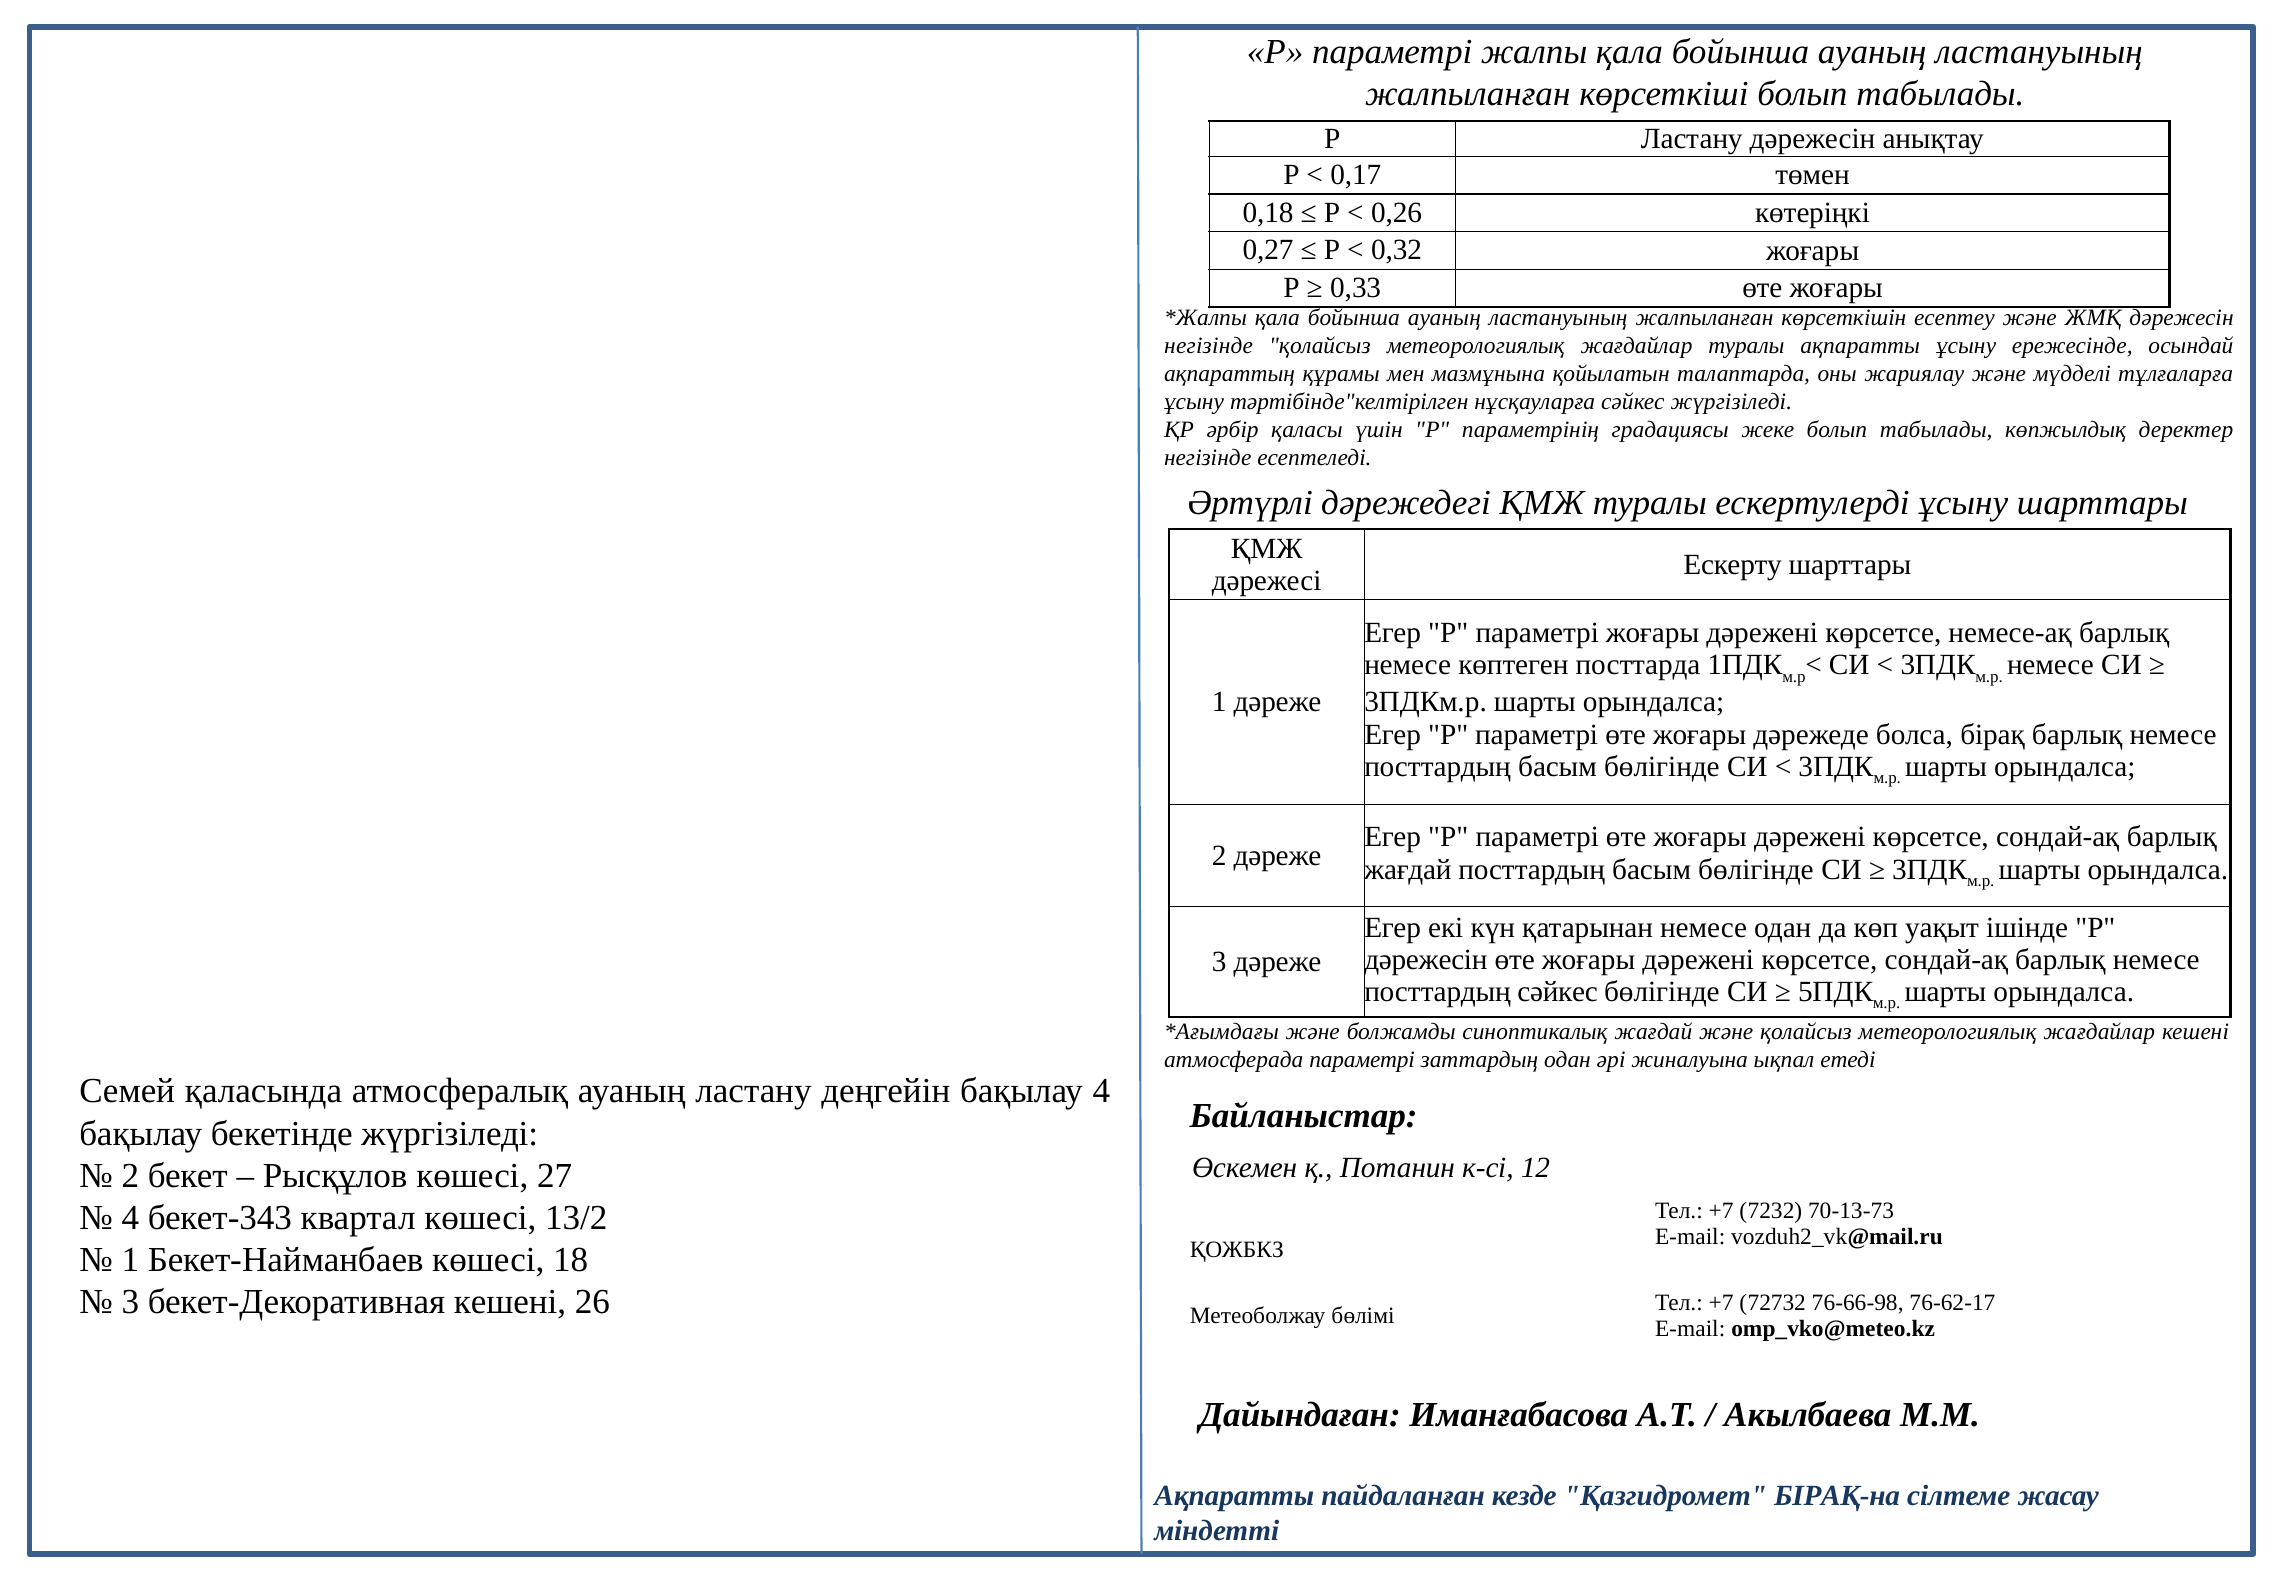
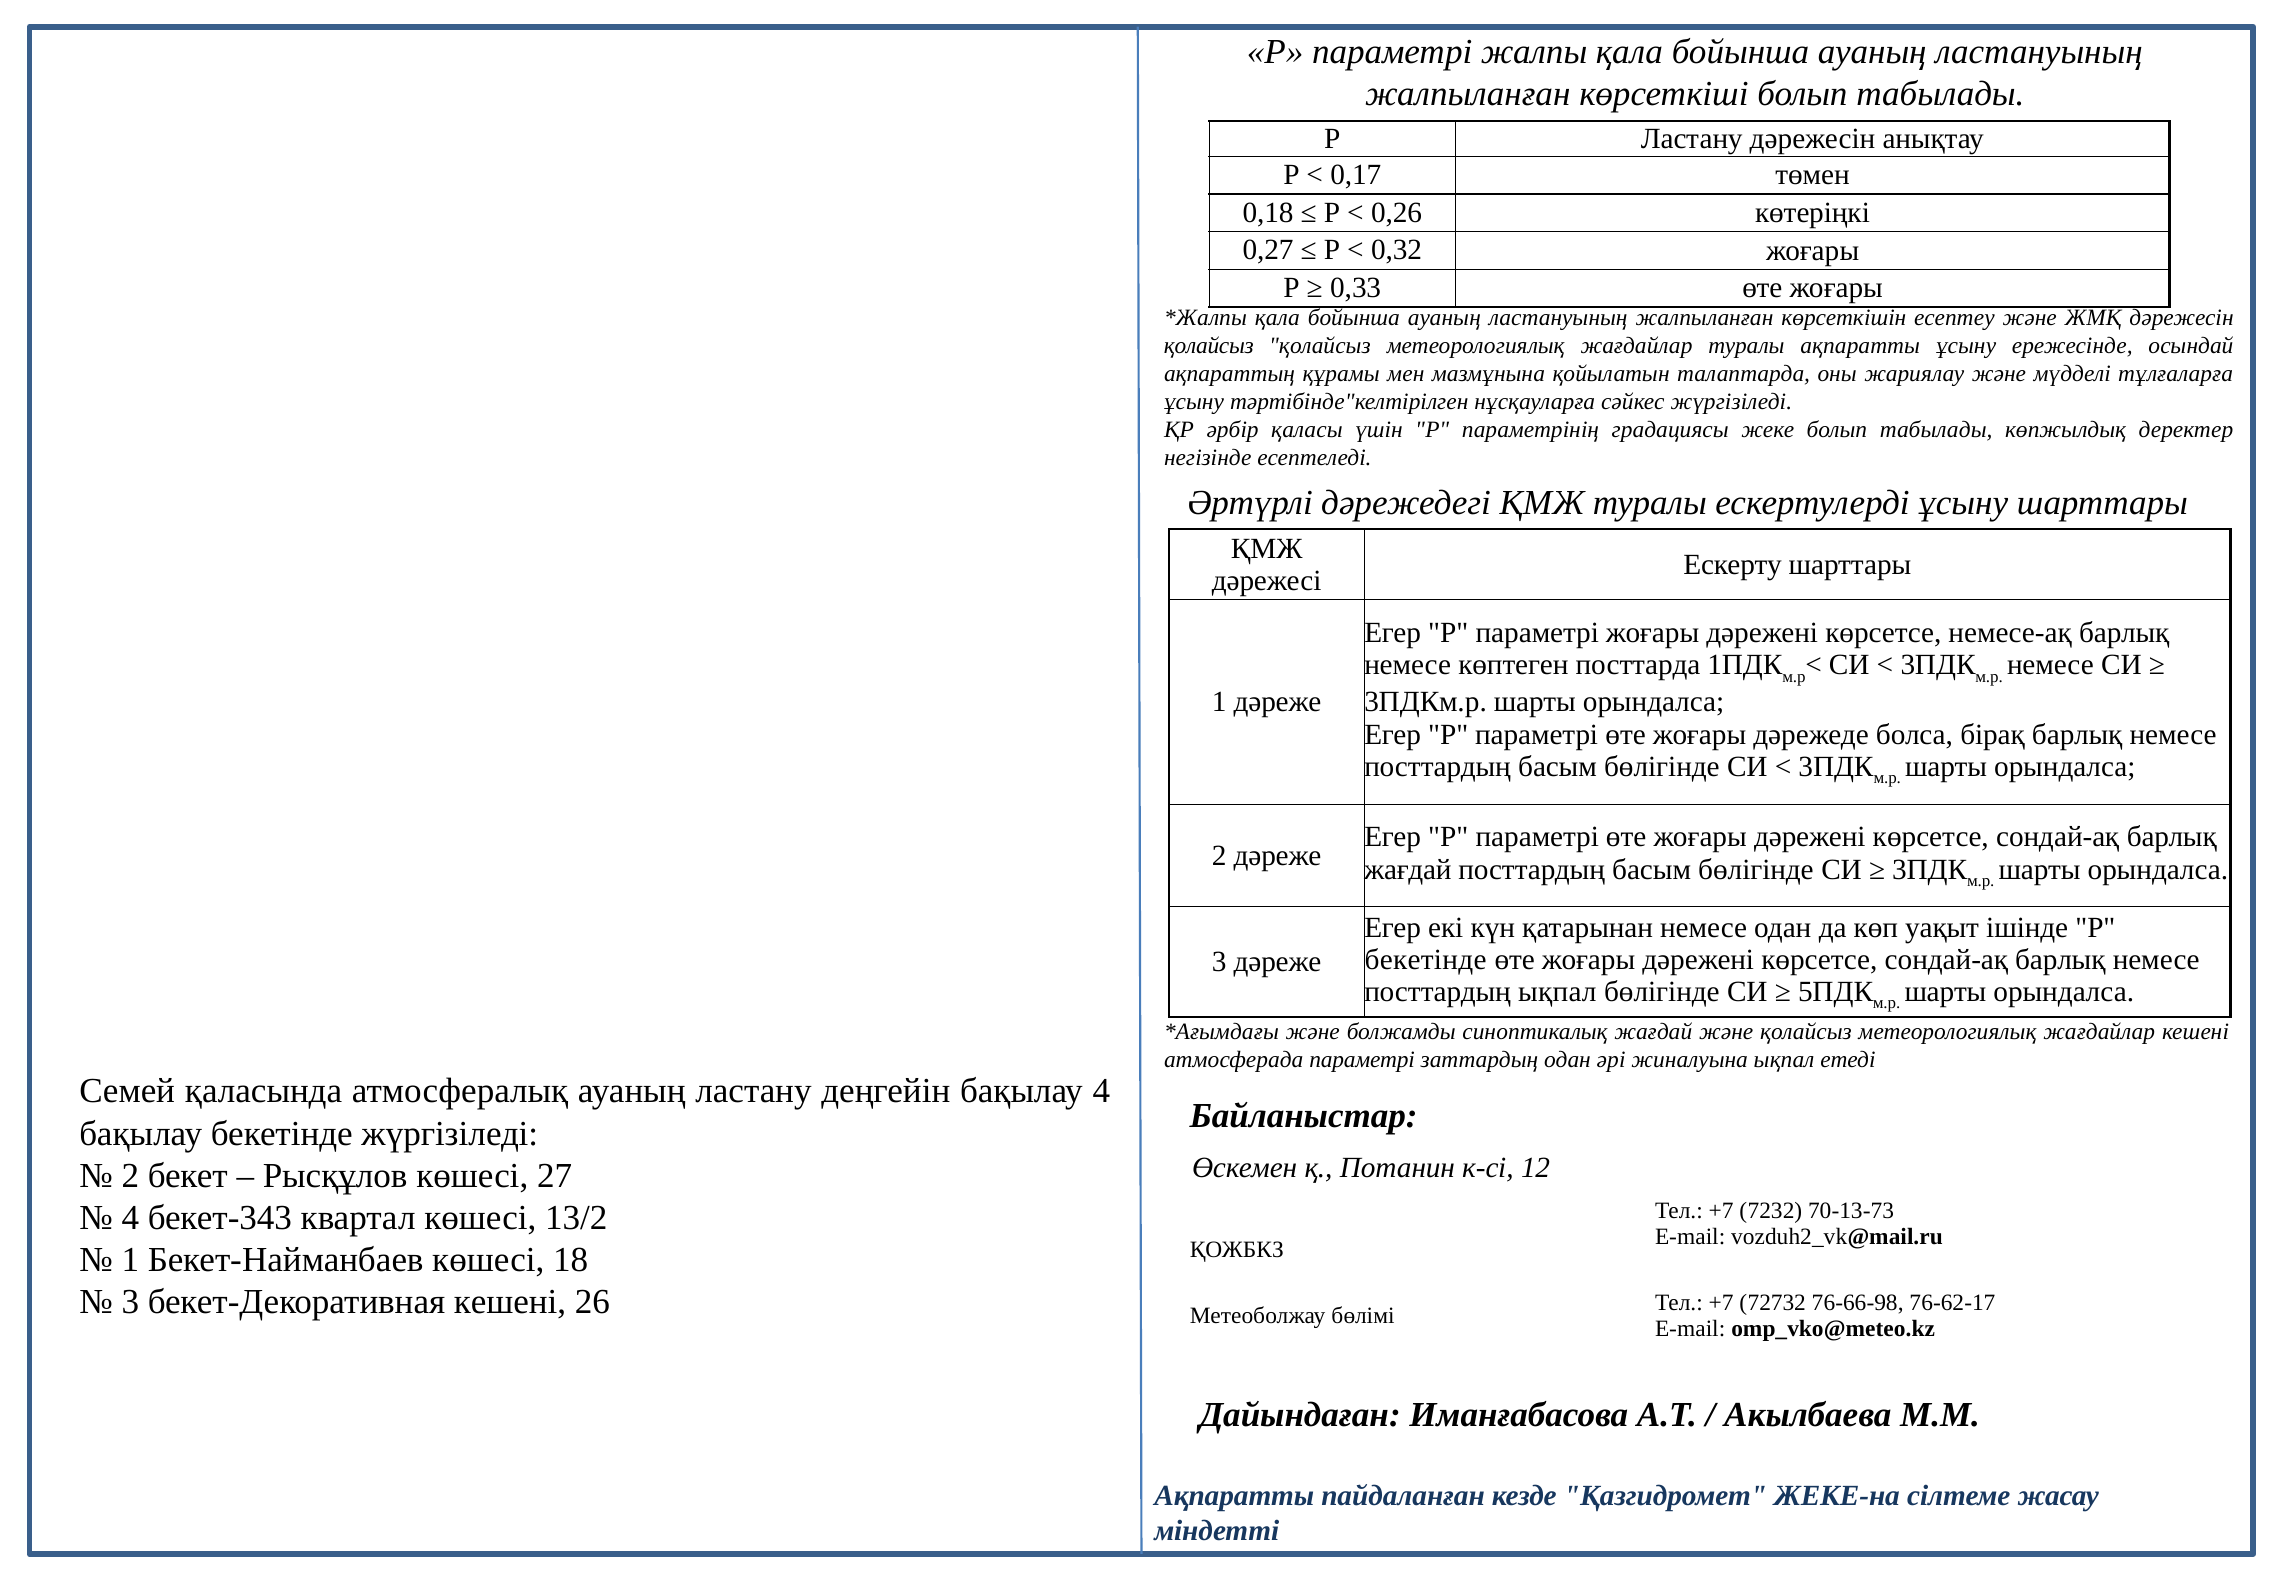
негізінде: негізінде -> қолайсыз (1209, 346)
дәрежесін: дәрежесін -> бекетінде (1426, 959)
посттардың сәйкес: сәйкес -> ықпал (1557, 992)
БІРАҚ-на: БІРАҚ-на -> ЖЕКЕ-на (1837, 1495)
